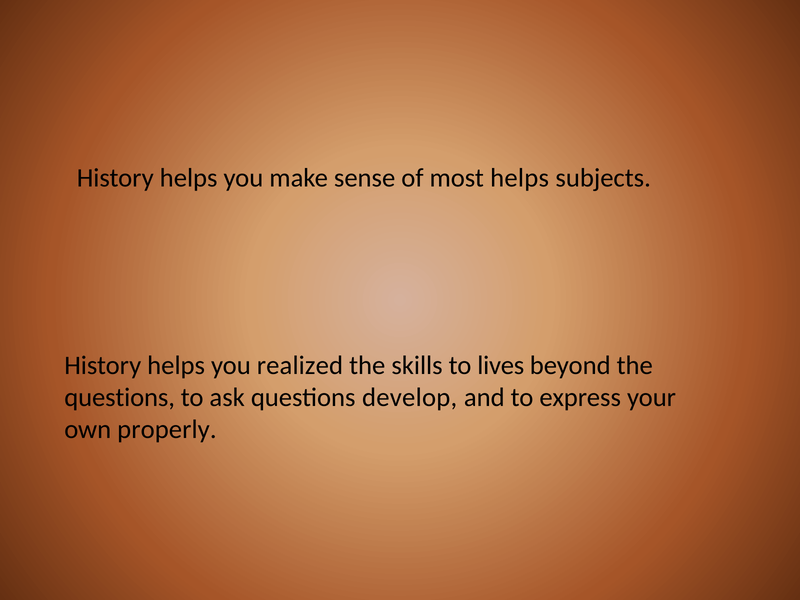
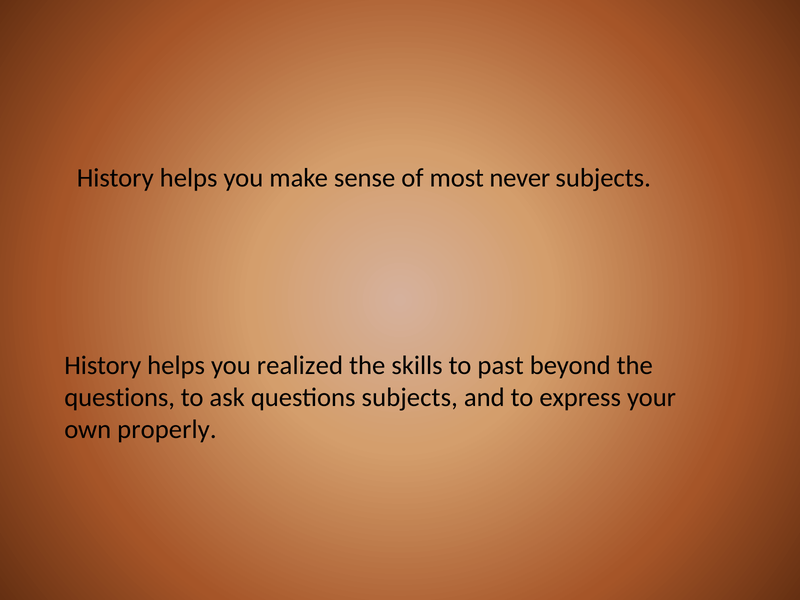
most helps: helps -> never (520, 178)
lives: lives -> past (501, 366)
questions develop: develop -> subjects (410, 398)
